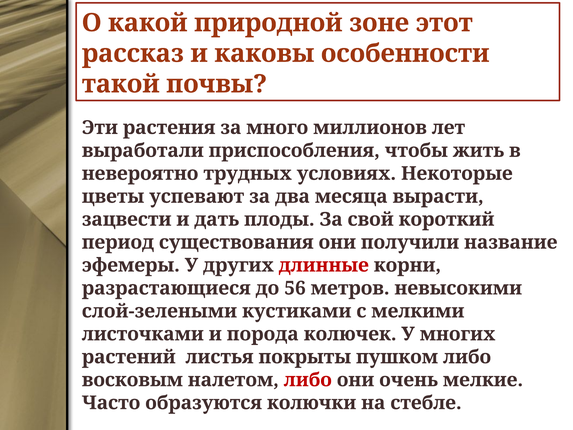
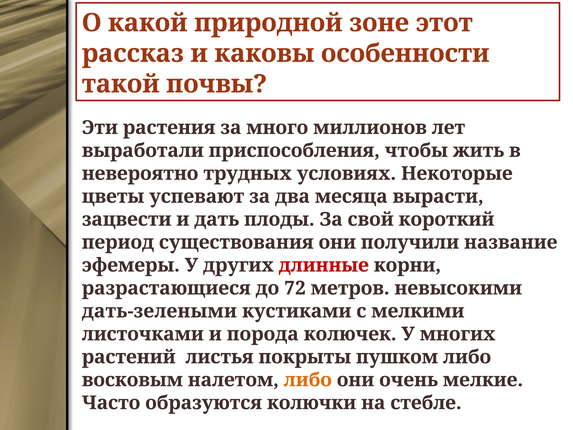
56: 56 -> 72 (295, 288)
слой-зелеными: слой-зелеными -> дать-зелеными (159, 311)
либо colour: red -> orange (308, 380)
